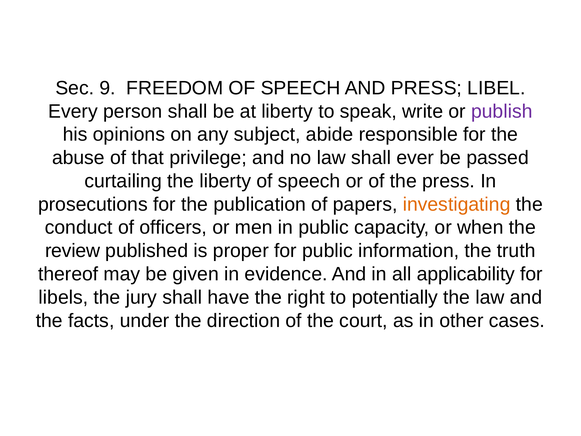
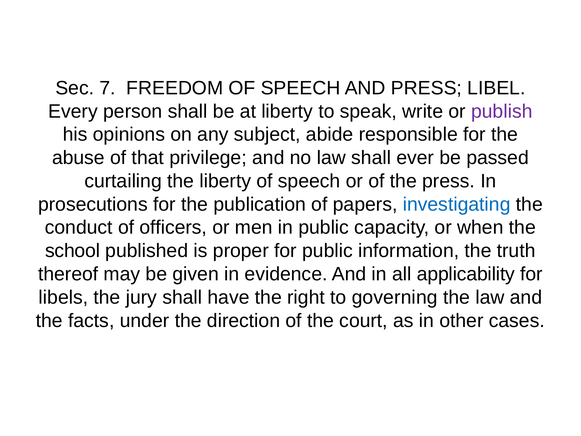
9: 9 -> 7 (107, 88)
investigating colour: orange -> blue (457, 204)
review: review -> school (73, 251)
potentially: potentially -> governing (395, 297)
